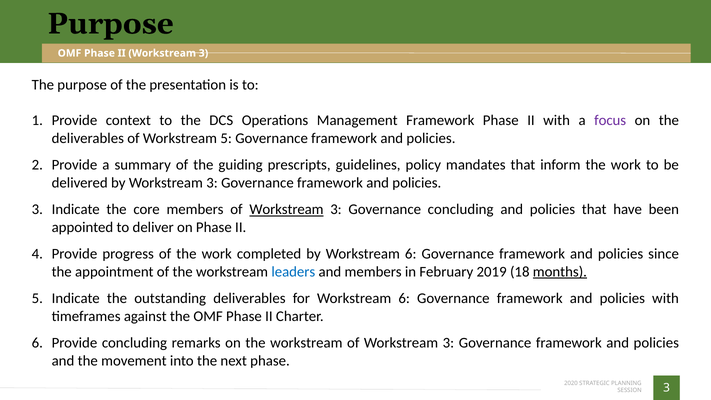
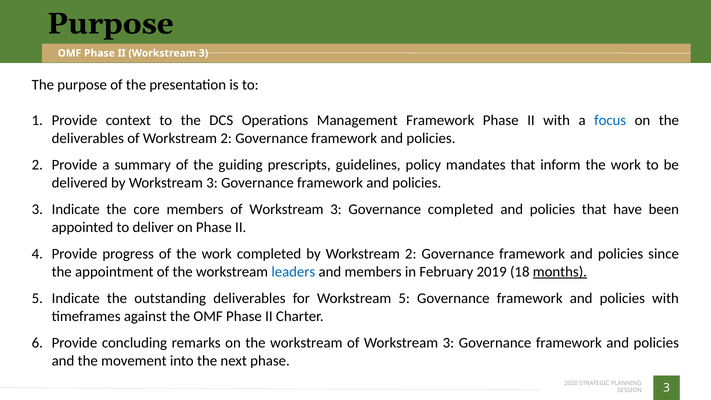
focus colour: purple -> blue (610, 121)
of Workstream 5: 5 -> 2 (226, 138)
Workstream underline: present -> none (286, 209)
Governance concluding: concluding -> completed (461, 209)
by Workstream 6: 6 -> 2 (411, 254)
for Workstream 6: 6 -> 5 (404, 298)
